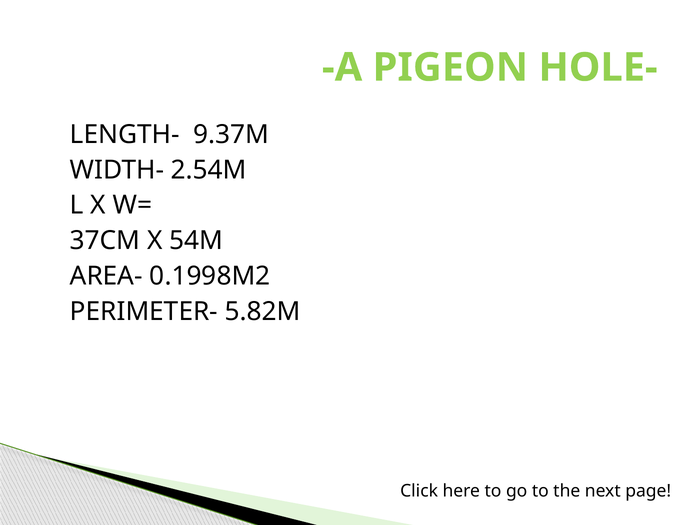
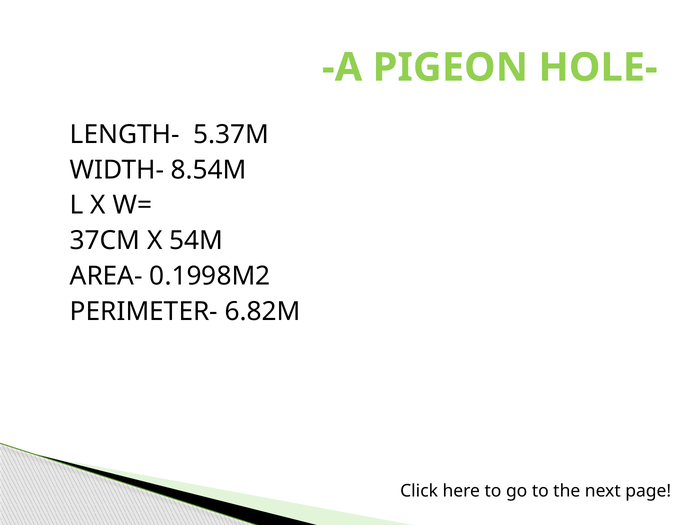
9.37M: 9.37M -> 5.37M (231, 134)
2.54M: 2.54M -> 8.54M (209, 170)
5.82M: 5.82M -> 6.82M (263, 312)
